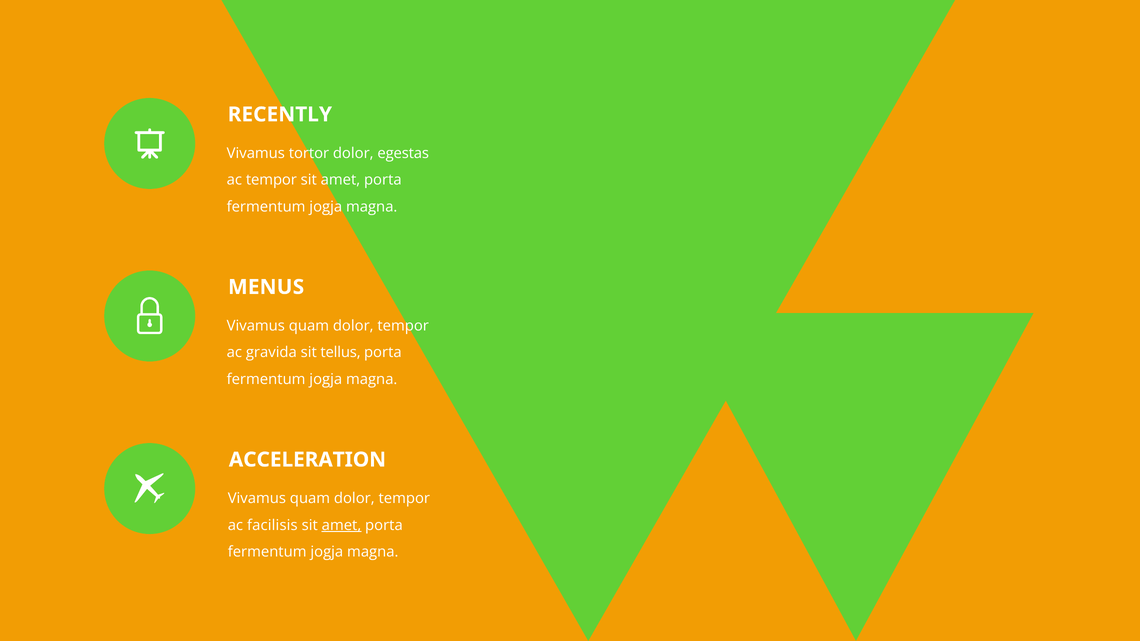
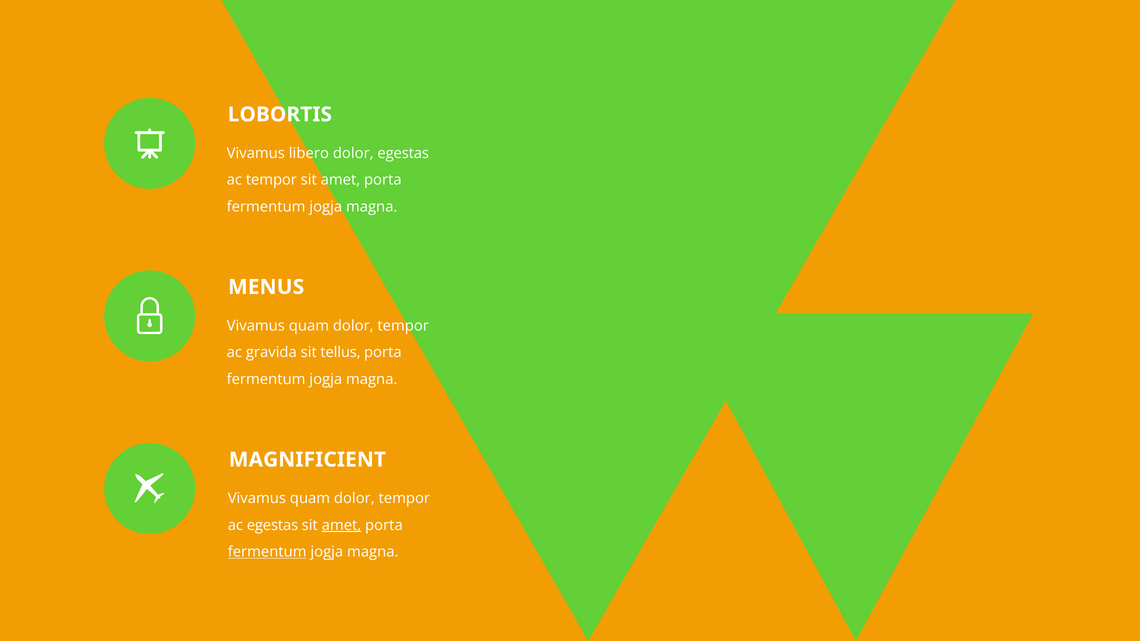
RECENTLY: RECENTLY -> LOBORTIS (280, 115)
tortor: tortor -> libero (309, 153)
ACCELERATION: ACCELERATION -> MAGNIFICIENT (307, 460)
ac facilisis: facilisis -> egestas (273, 525)
fermentum underline: none -> present (267, 552)
